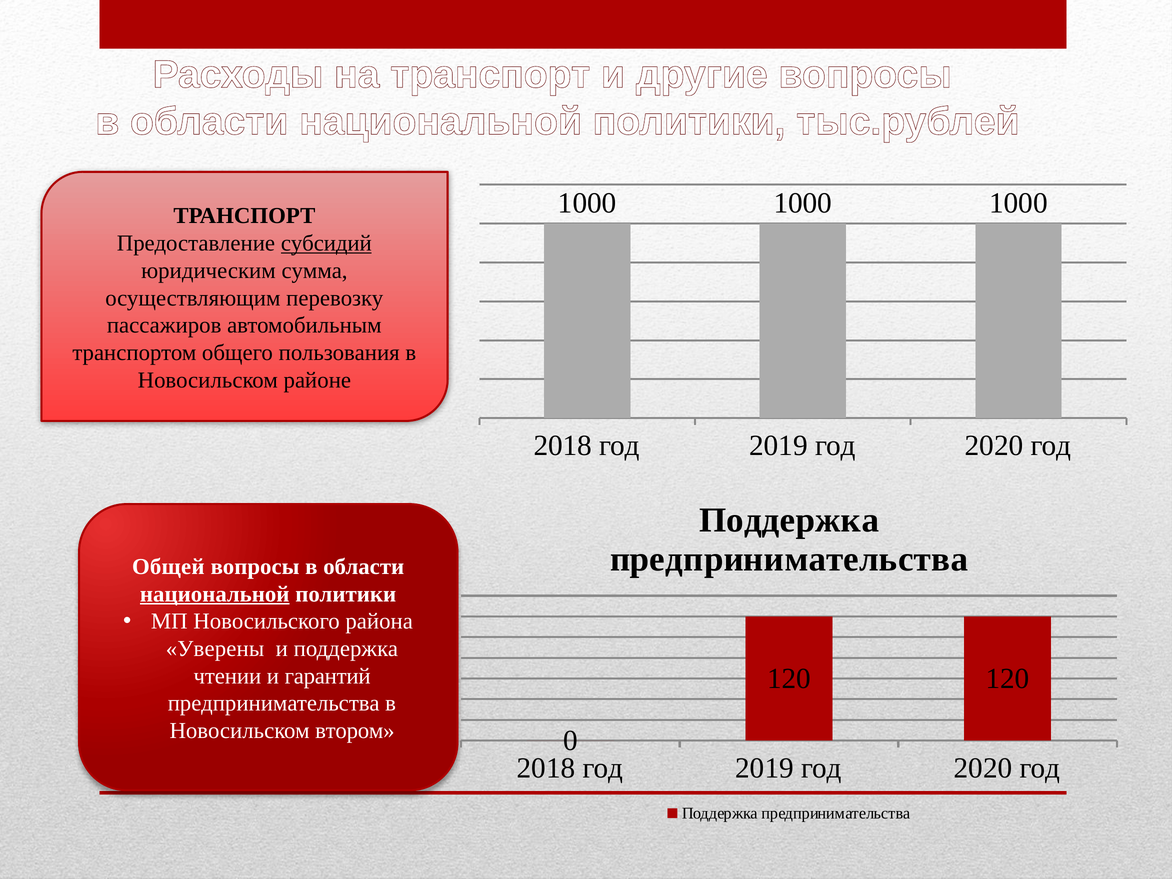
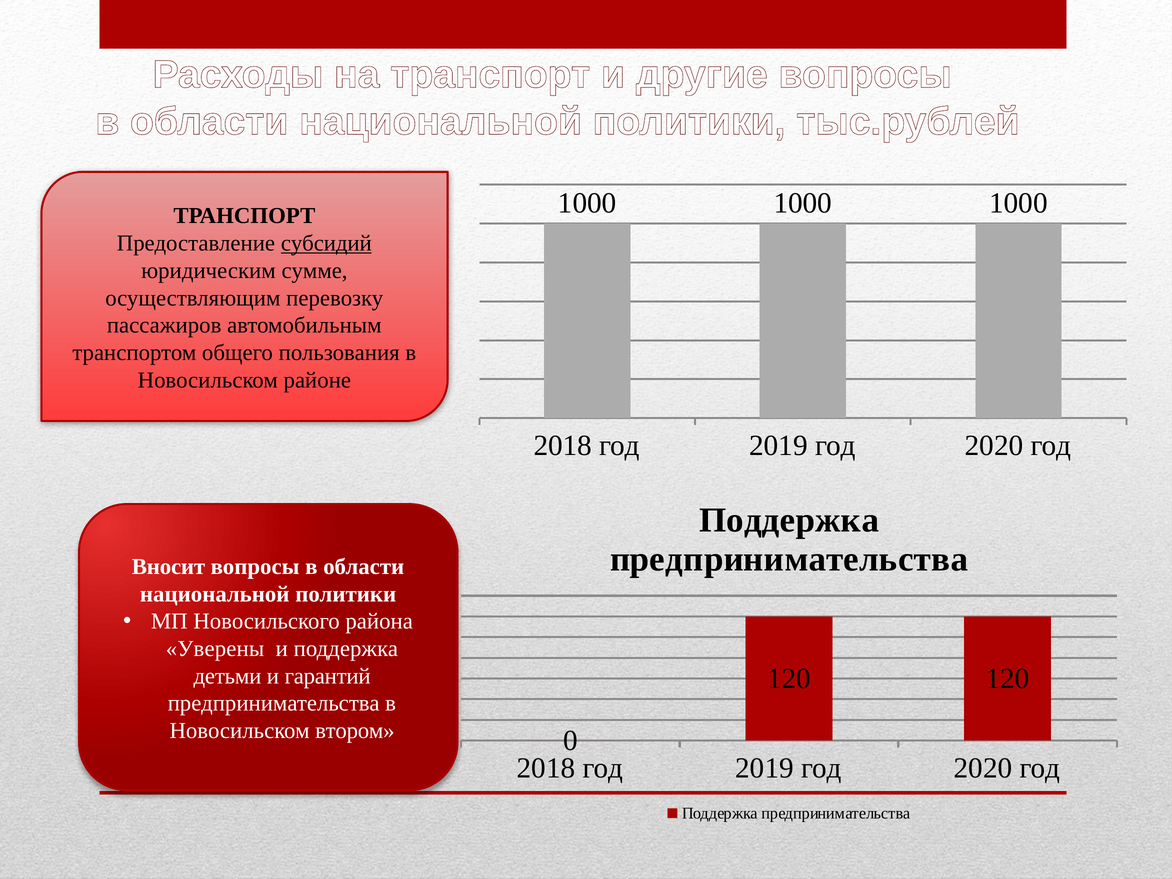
сумма: сумма -> сумме (315, 271)
Общей: Общей -> Вносит (168, 567)
национальной underline: present -> none (215, 594)
чтении: чтении -> детьми (227, 676)
